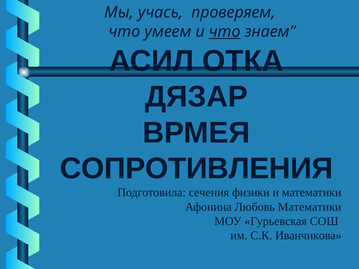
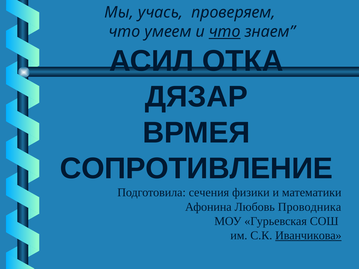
СОПРОТИВЛЕНИЯ: СОПРОТИВЛЕНИЯ -> СОПРОТИВЛЕНИЕ (196, 169)
Любовь Математики: Математики -> Проводника (310, 207)
Иванчикова underline: none -> present (308, 236)
